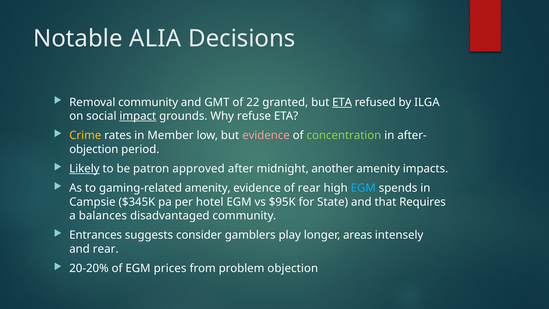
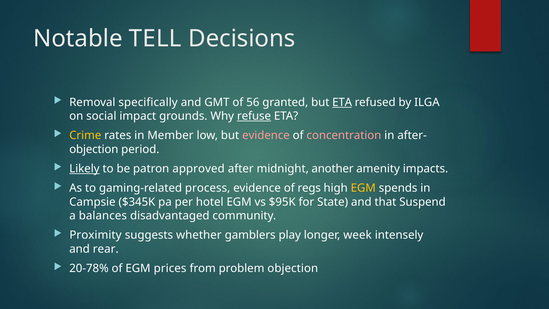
ALIA: ALIA -> TELL (155, 39)
Removal community: community -> specifically (148, 102)
22: 22 -> 56 (253, 102)
impact underline: present -> none (138, 116)
refuse underline: none -> present (254, 116)
concentration colour: light green -> pink (344, 135)
gaming-related amenity: amenity -> process (208, 188)
of rear: rear -> regs (309, 188)
EGM colour: light blue -> yellow (363, 188)
Requires: Requires -> Suspend (422, 202)
Entrances: Entrances -> Proximity (96, 235)
consider: consider -> whether (199, 235)
areas: areas -> week (358, 235)
20-20%: 20-20% -> 20-78% (89, 268)
